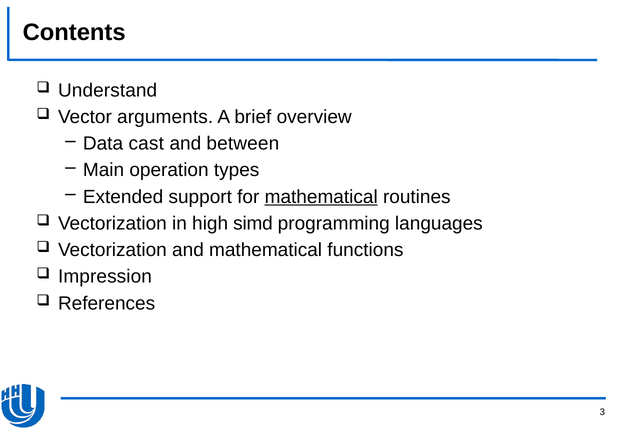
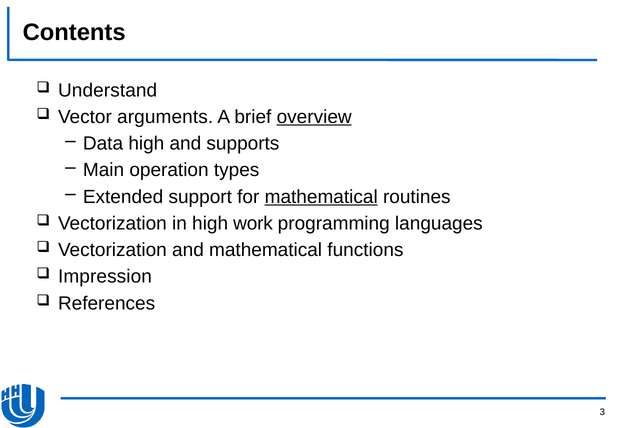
overview underline: none -> present (314, 117)
Data cast: cast -> high (146, 144)
between: between -> supports (243, 144)
simd: simd -> work (253, 223)
